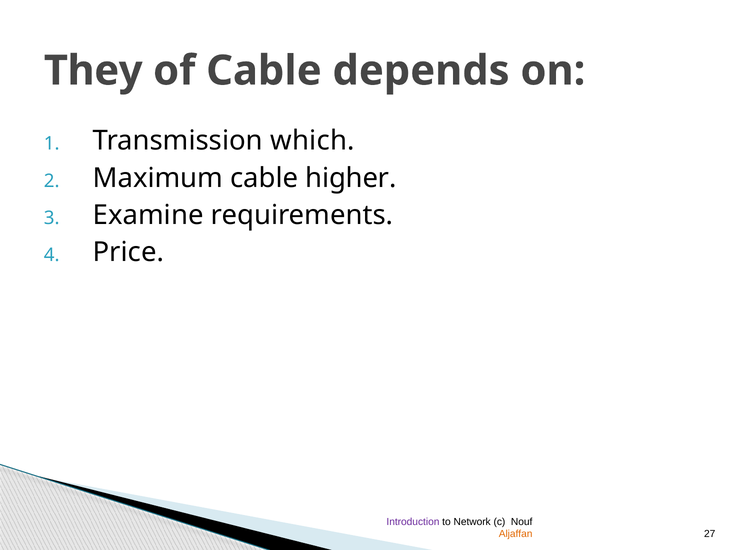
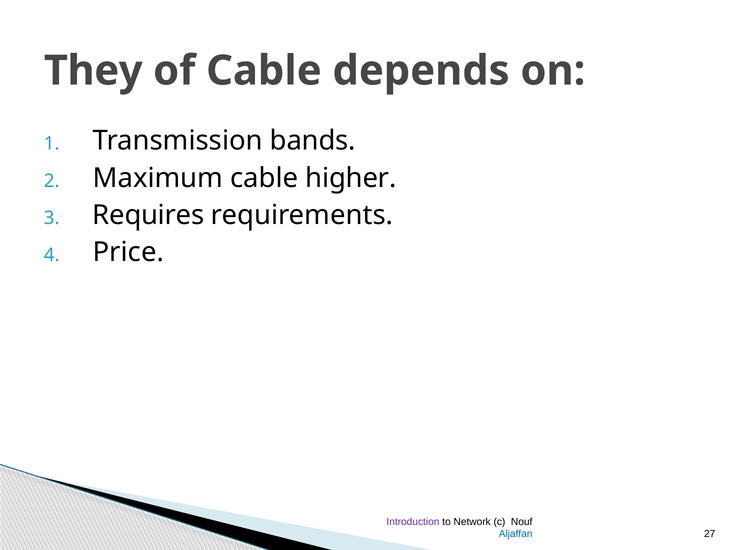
which: which -> bands (313, 141)
Examine: Examine -> Requires (148, 215)
Aljaffan colour: orange -> blue (516, 534)
